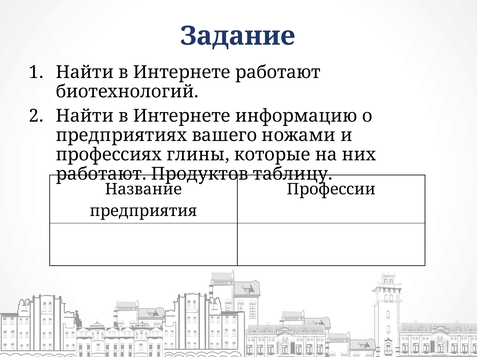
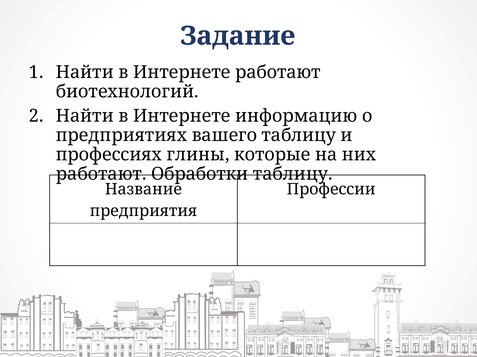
вашего ножами: ножами -> таблицу (299, 135)
Продуктов: Продуктов -> Обработки (200, 174)
